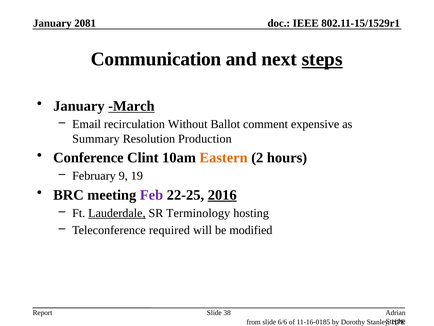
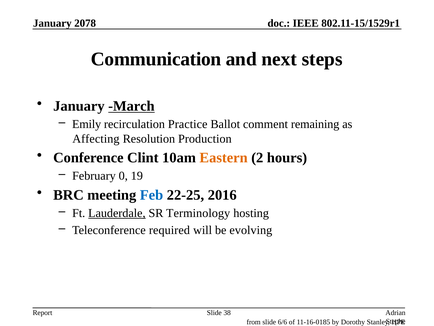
2081: 2081 -> 2078 (85, 23)
steps underline: present -> none (322, 59)
Email: Email -> Emily (87, 124)
Without: Without -> Practice (188, 124)
expensive: expensive -> remaining (315, 124)
Summary: Summary -> Affecting (96, 139)
9: 9 -> 0 (123, 176)
Feb colour: purple -> blue (152, 195)
2016 underline: present -> none (222, 195)
modified: modified -> evolving (251, 230)
